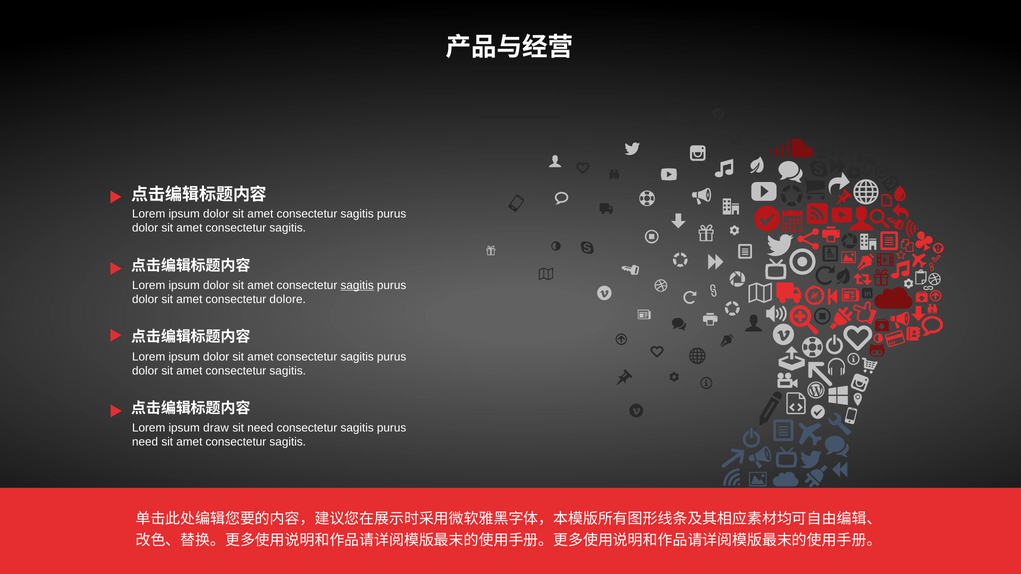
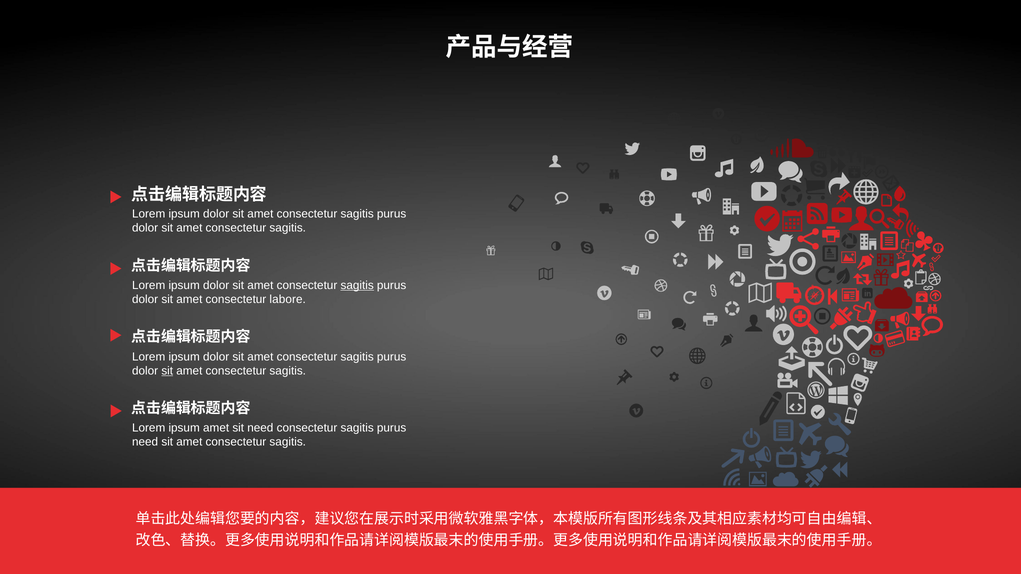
dolore: dolore -> labore (288, 300)
sit underline: none -> present (167, 371)
ipsum draw: draw -> amet (216, 428)
